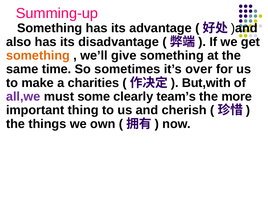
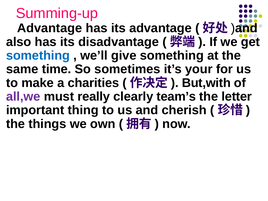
Something: Something -> Advantage (50, 28)
something colour: orange -> blue (38, 56)
over: over -> your (199, 69)
some: some -> really (94, 97)
more: more -> letter (237, 97)
